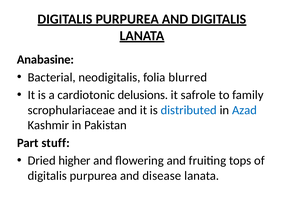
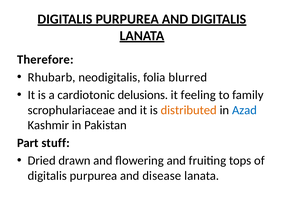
Anabasine: Anabasine -> Therefore (45, 60)
Bacterial: Bacterial -> Rhubarb (52, 77)
safrole: safrole -> feeling (198, 95)
distributed colour: blue -> orange (189, 110)
higher: higher -> drawn (75, 161)
